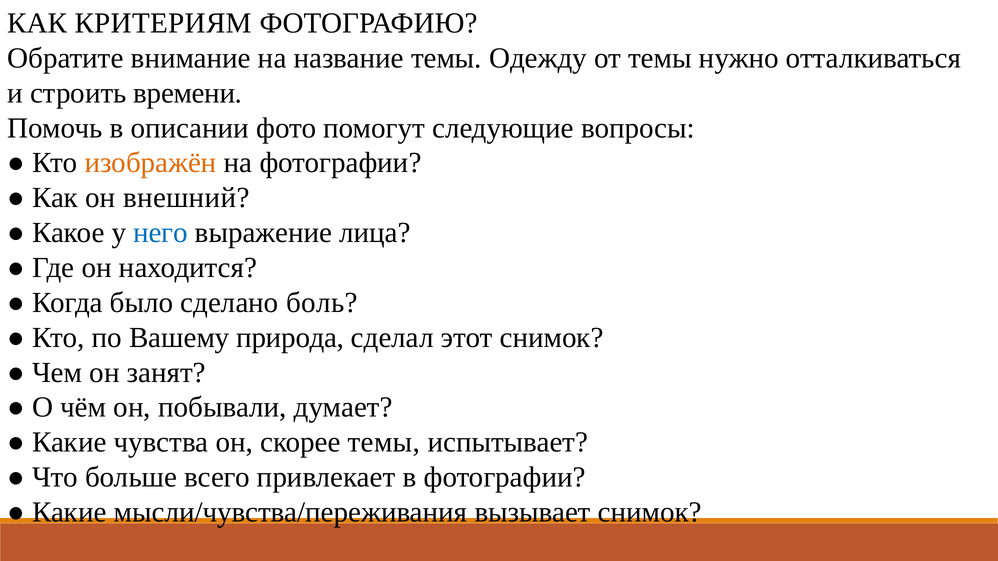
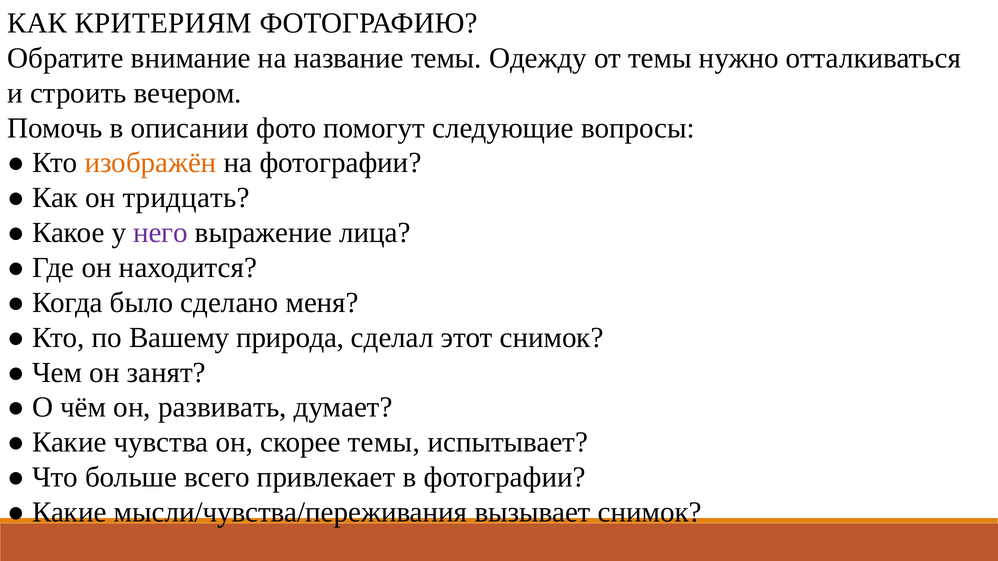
времени: времени -> вечером (188, 93)
внешний: внешний -> тридцать (186, 198)
него colour: blue -> purple (161, 233)
боль: боль -> меня (322, 303)
побывали: побывали -> развивать (222, 408)
